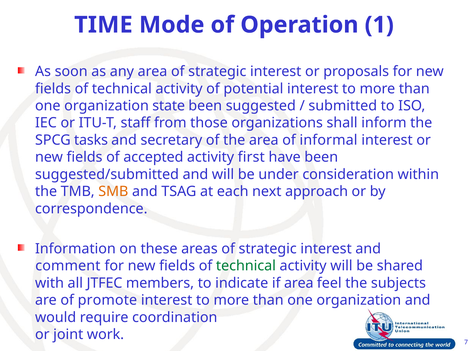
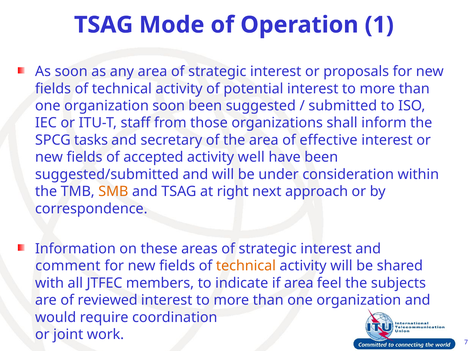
TIME: TIME -> TSAG (104, 25)
organization state: state -> soon (169, 106)
informal: informal -> effective (329, 140)
first: first -> well (251, 157)
each: each -> right (233, 192)
technical colour: green -> orange (246, 266)
promote: promote -> reviewed (108, 300)
